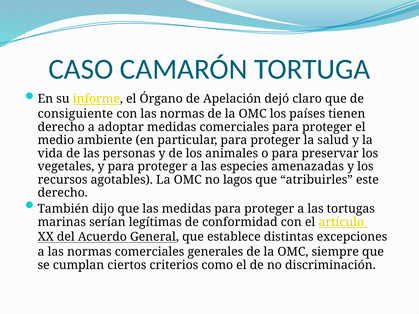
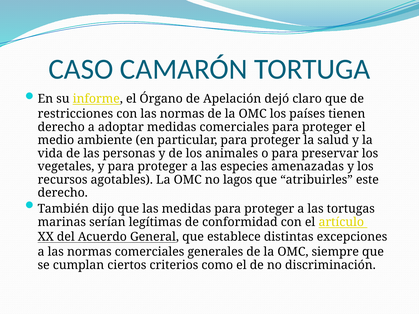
consiguiente: consiguiente -> restricciones (75, 114)
